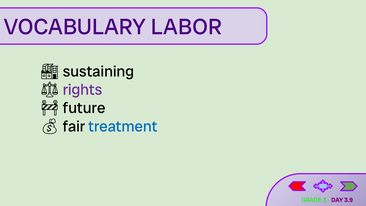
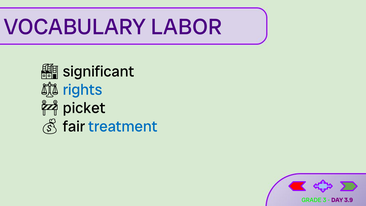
sustaining: sustaining -> significant (99, 72)
rights colour: purple -> blue (83, 90)
future: future -> picket (84, 108)
